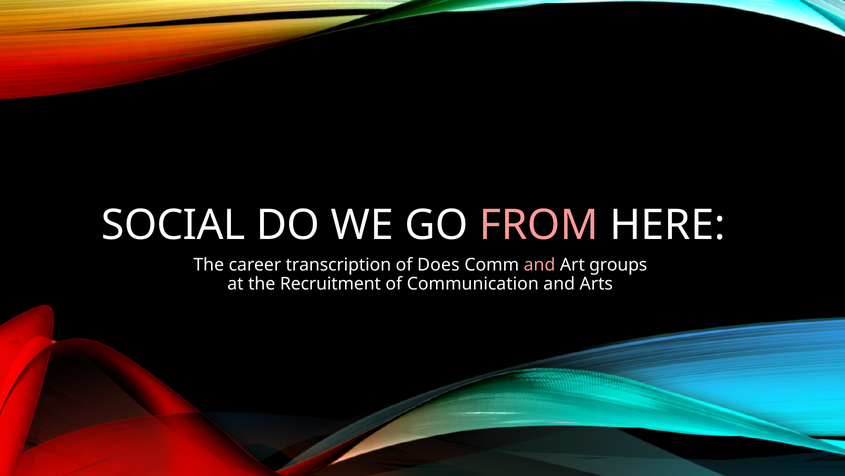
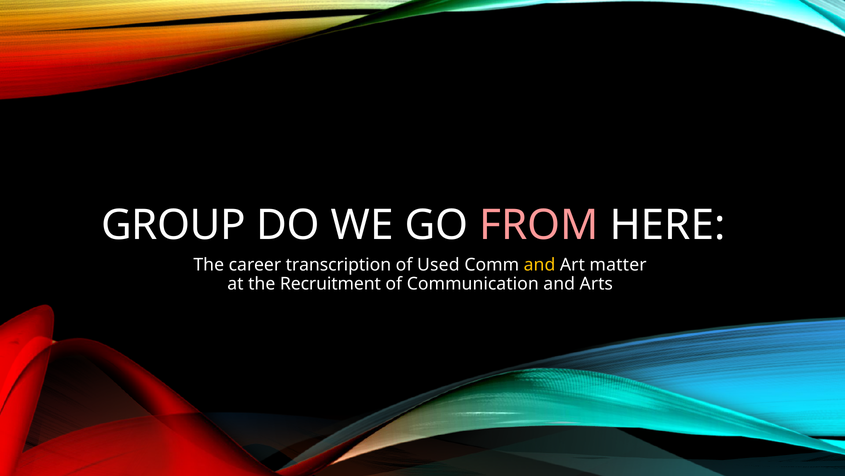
SOCIAL: SOCIAL -> GROUP (173, 225)
Does: Does -> Used (438, 264)
and colour: pink -> yellow (540, 264)
groups: groups -> matter (618, 264)
